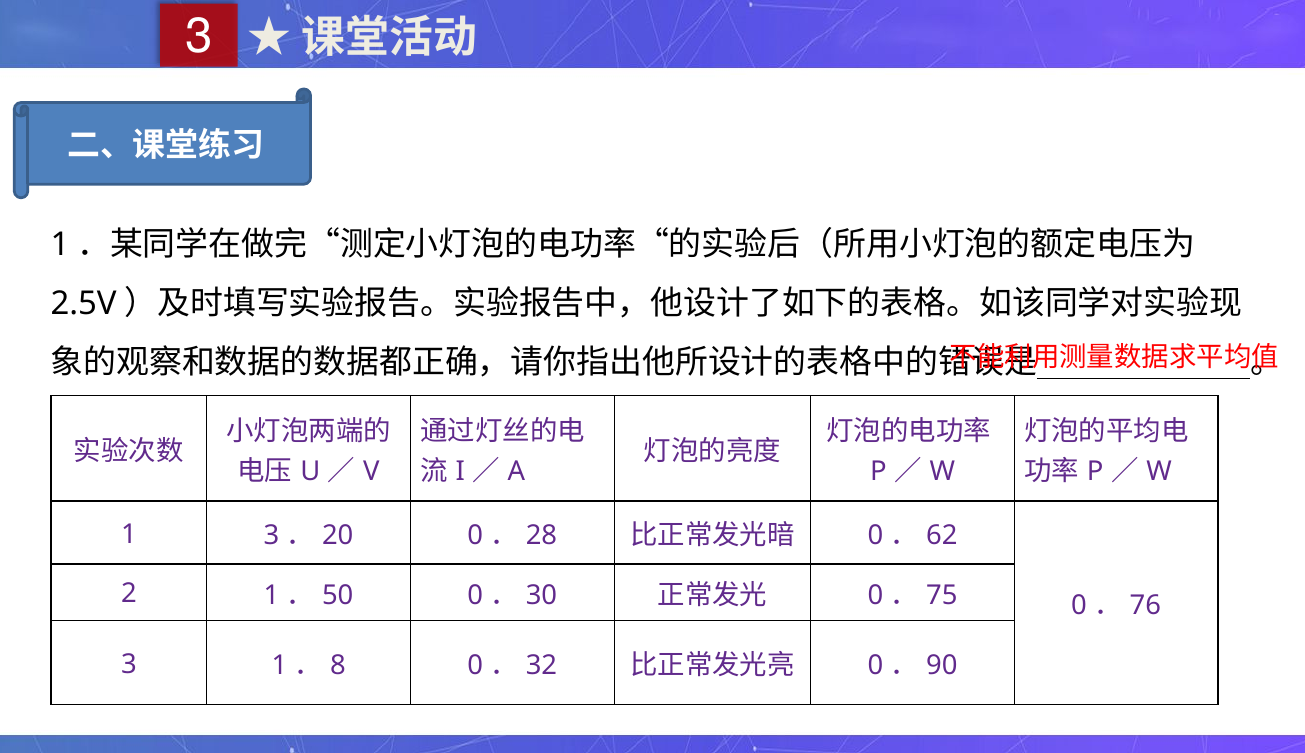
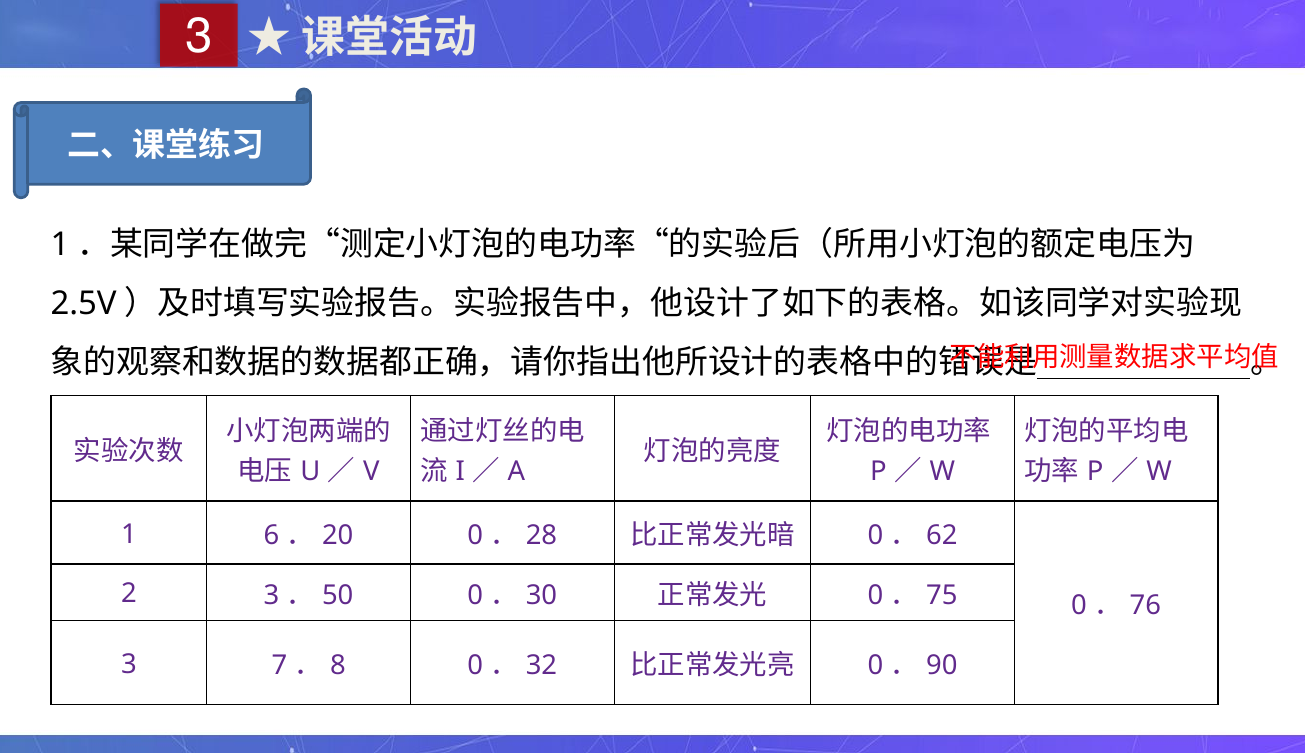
1 3: 3 -> 6 (271, 536)
2 1: 1 -> 3 (271, 596)
3 1: 1 -> 7 (279, 666)
